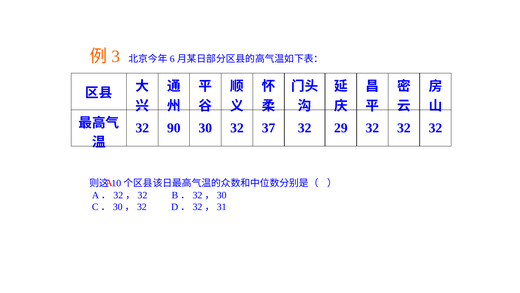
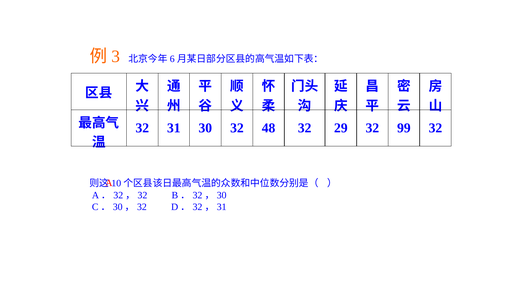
90: 90 -> 31 (174, 128)
37: 37 -> 48 (269, 128)
29 32 32: 32 -> 99 (404, 128)
